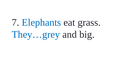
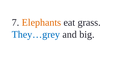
Elephants colour: blue -> orange (41, 22)
